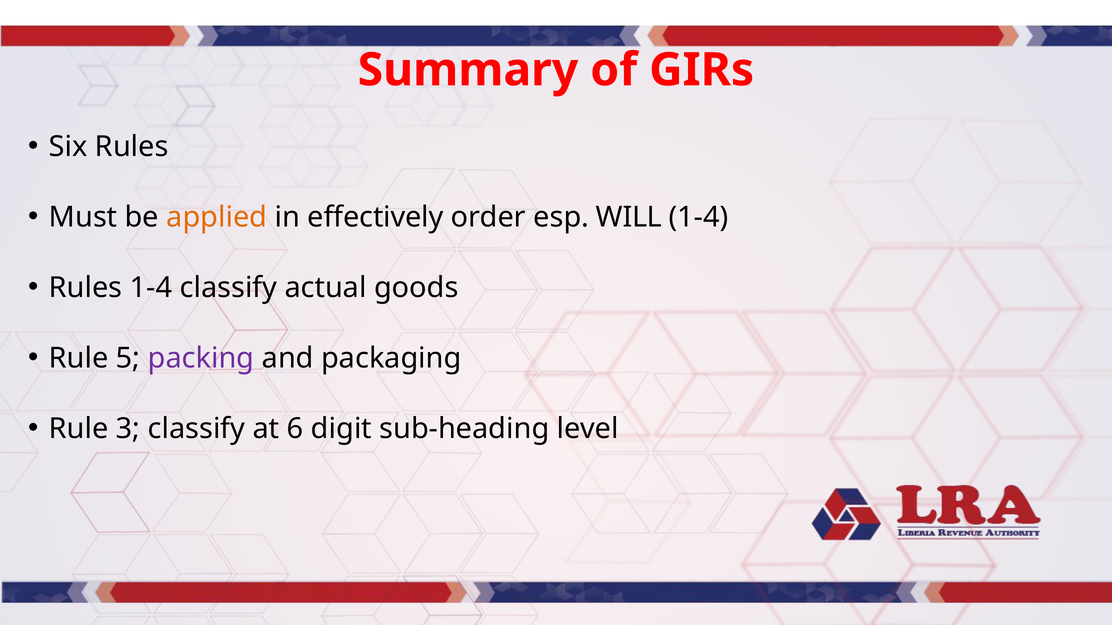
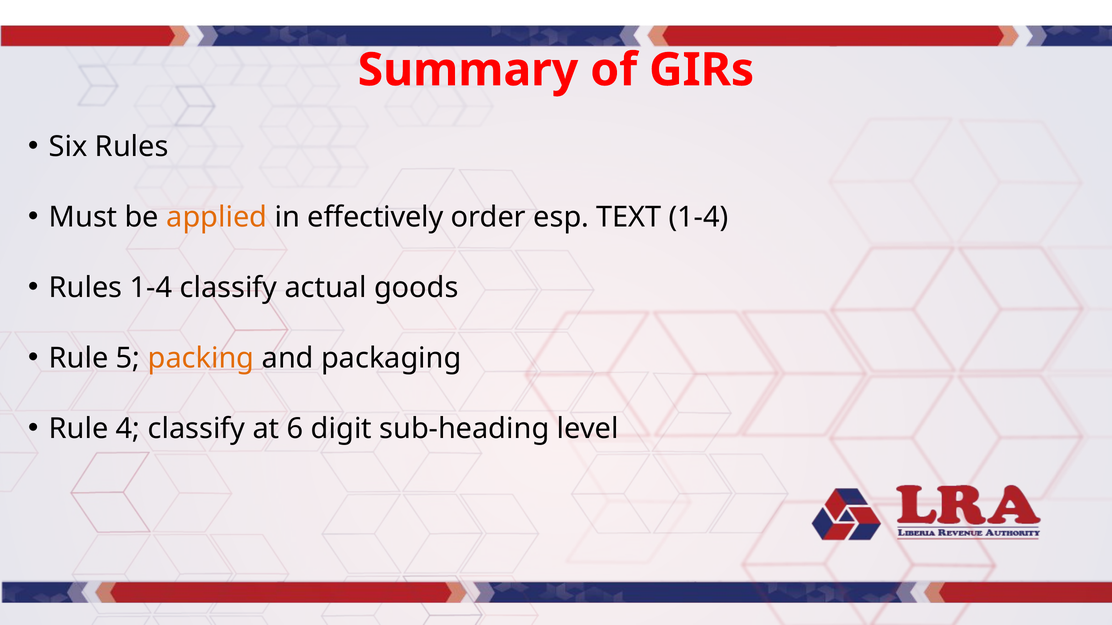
WILL: WILL -> TEXT (629, 217)
packing colour: purple -> orange (201, 359)
3: 3 -> 4 (128, 429)
